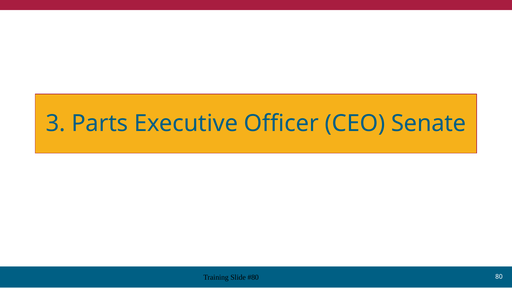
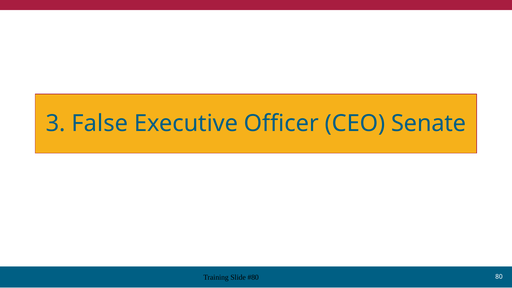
Parts: Parts -> False (100, 123)
